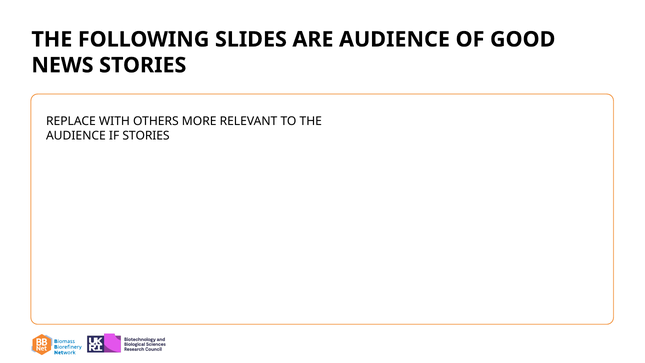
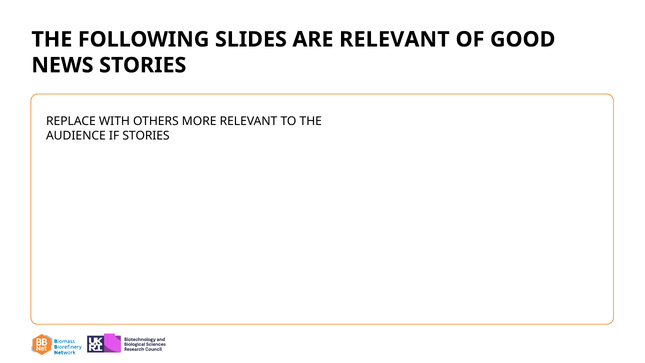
ARE AUDIENCE: AUDIENCE -> RELEVANT (394, 39)
